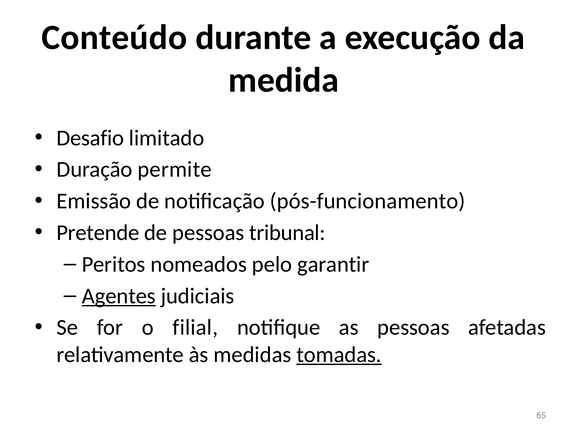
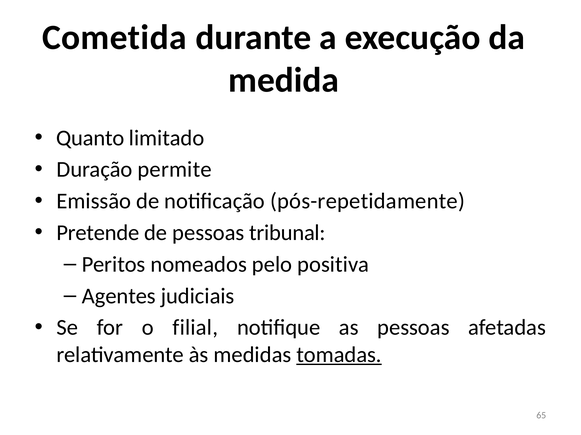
Conteúdo: Conteúdo -> Cometida (114, 38)
Desafio: Desafio -> Quanto (90, 138)
pós-funcionamento: pós-funcionamento -> pós-repetidamente (368, 201)
garantir: garantir -> positiva (333, 265)
Agentes underline: present -> none (119, 296)
